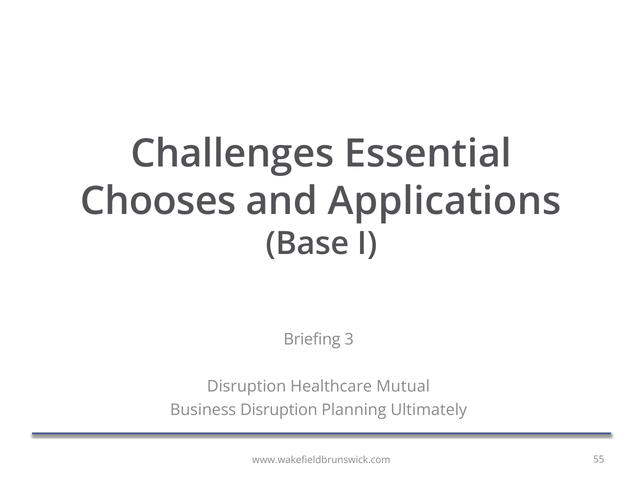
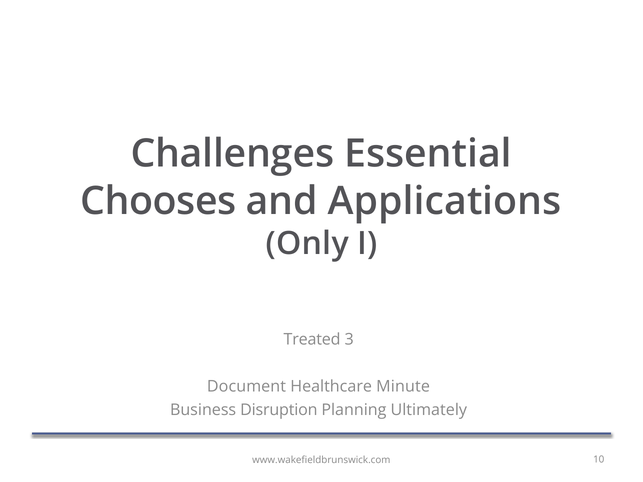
Base: Base -> Only (307, 244)
Briefing: Briefing -> Treated (312, 339)
Disruption: Disruption -> Document (247, 387)
Mutual: Mutual -> Minute (403, 387)
55: 55 -> 10 (599, 460)
